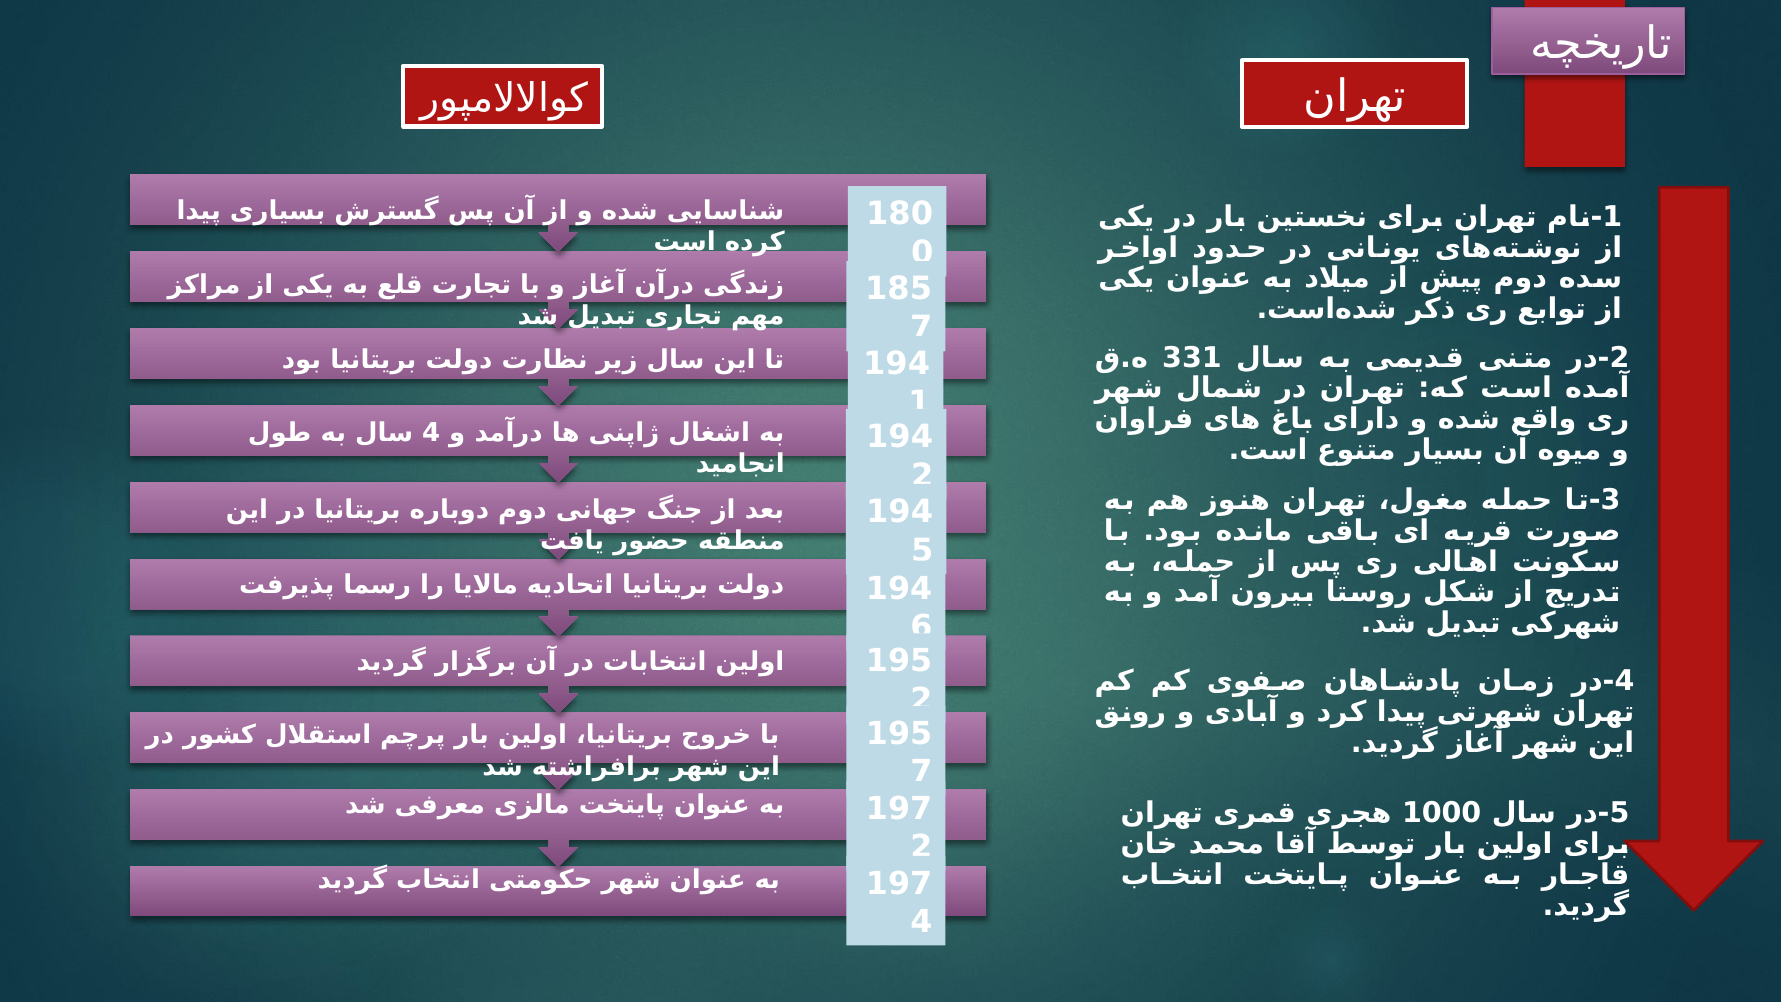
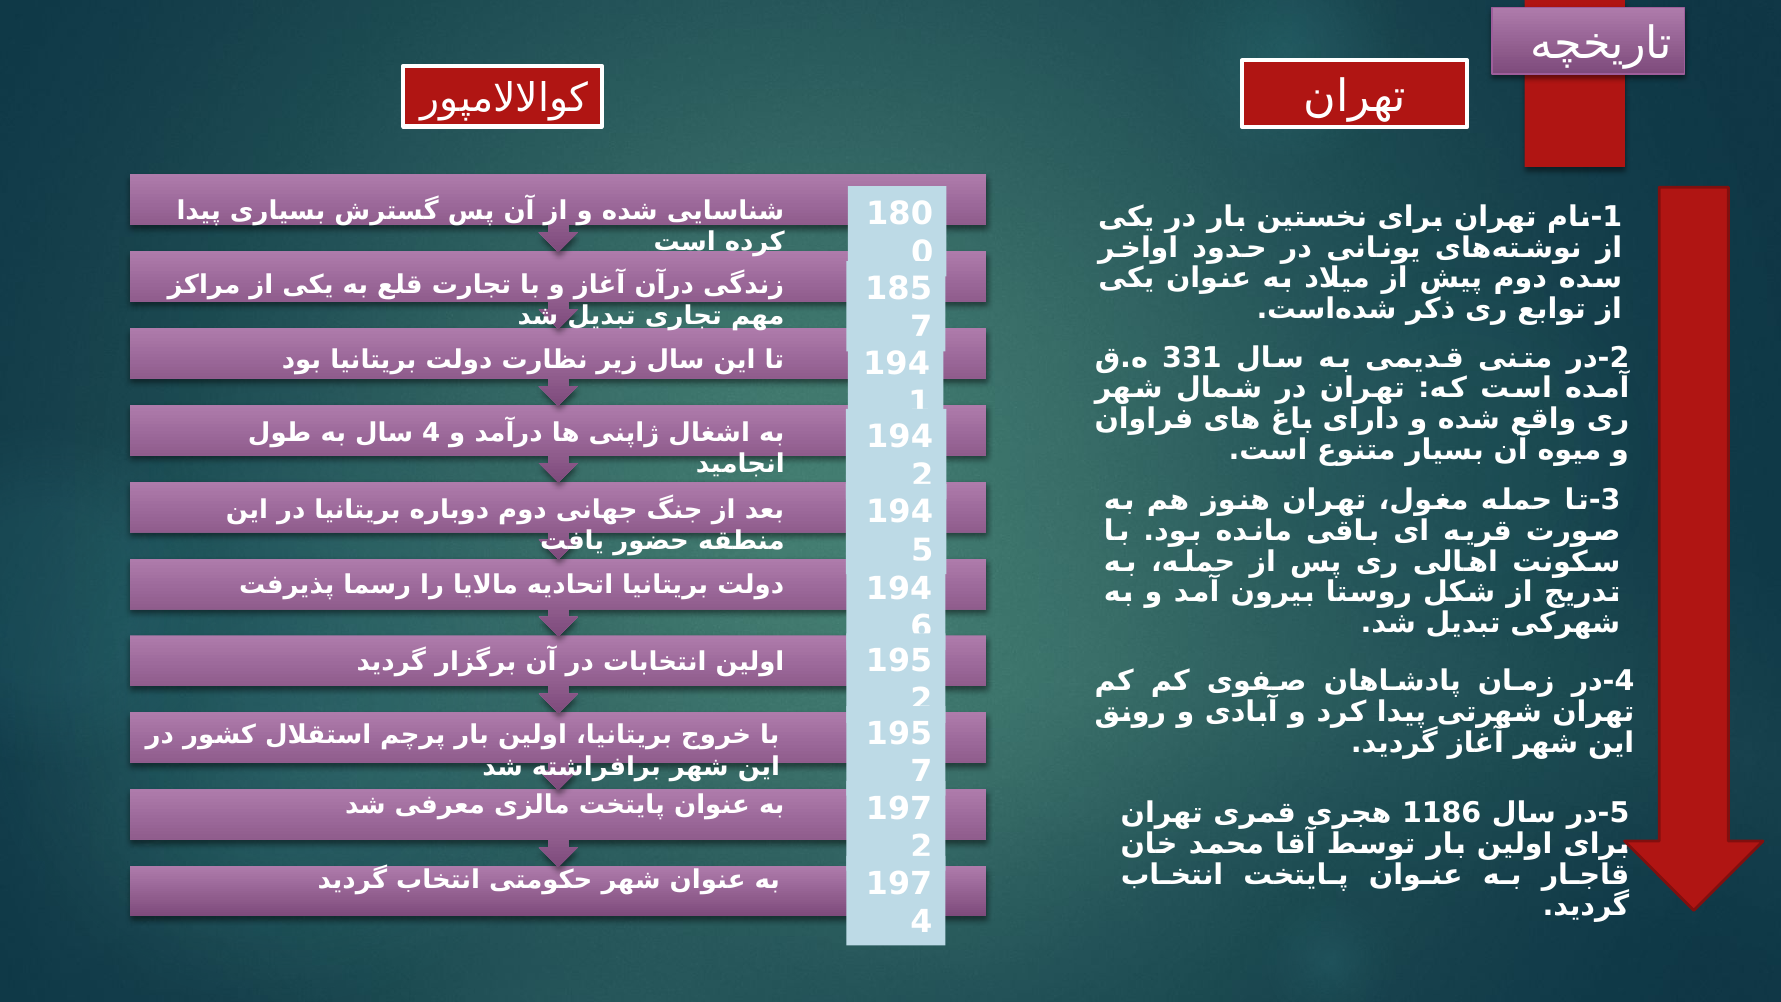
1000: 1000 -> 1186 (1442, 813)
